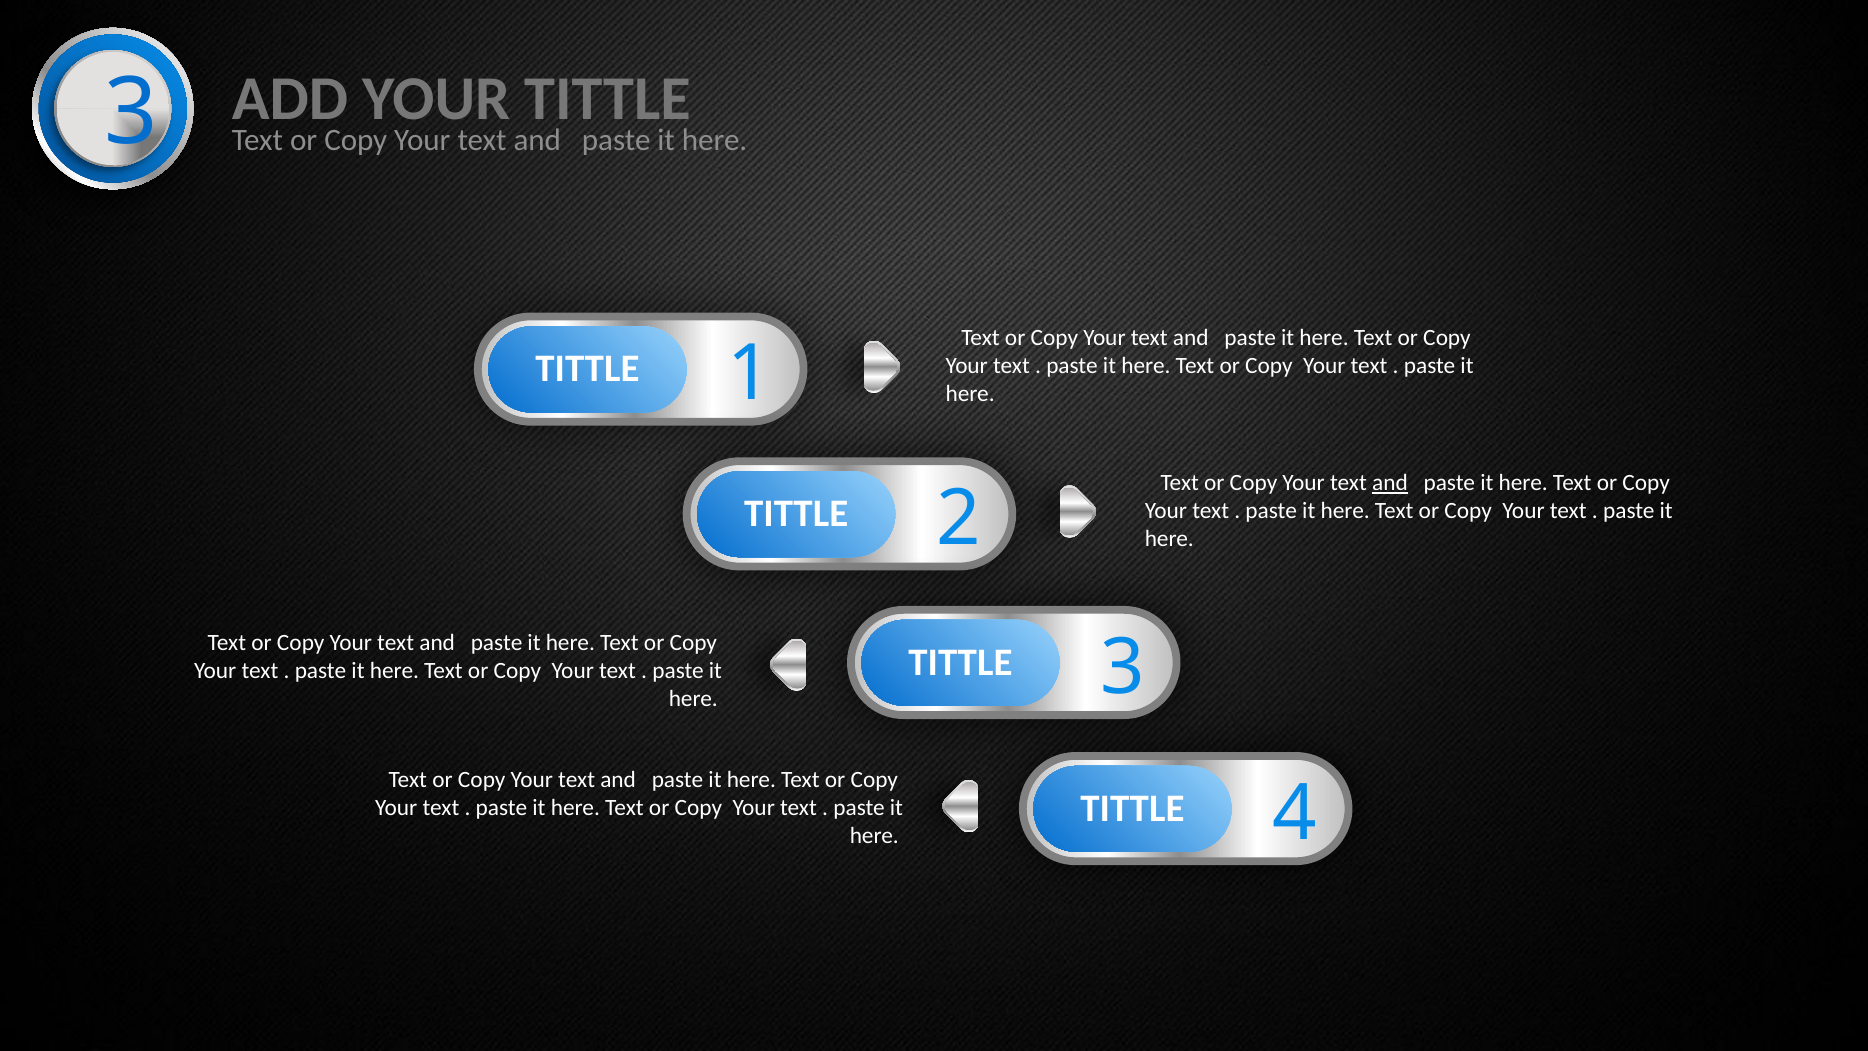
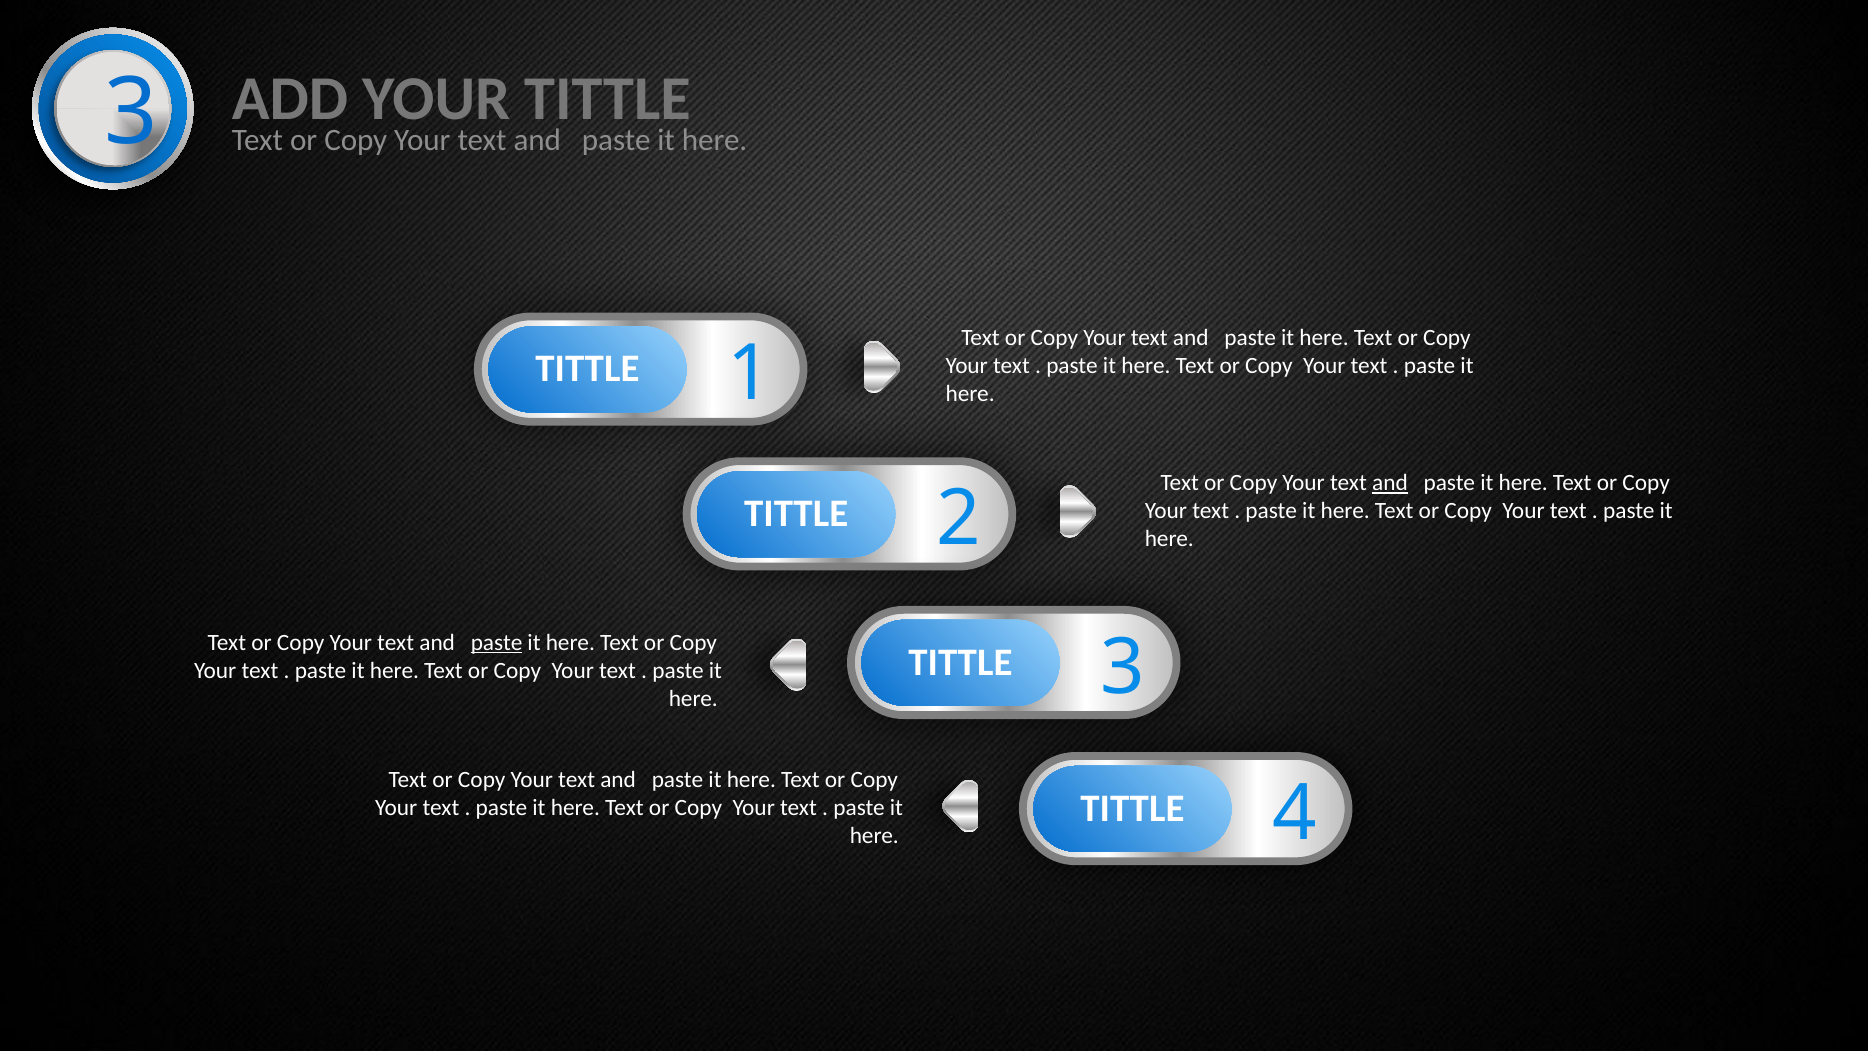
paste underline: none -> present (497, 642)
